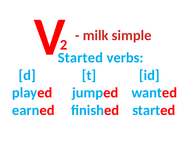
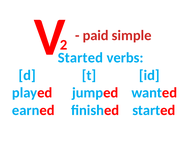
milk: milk -> paid (96, 35)
